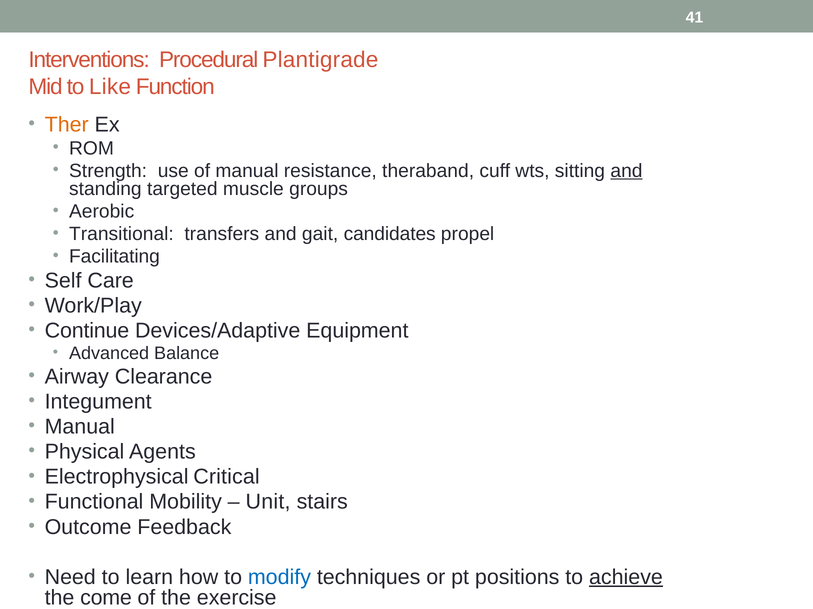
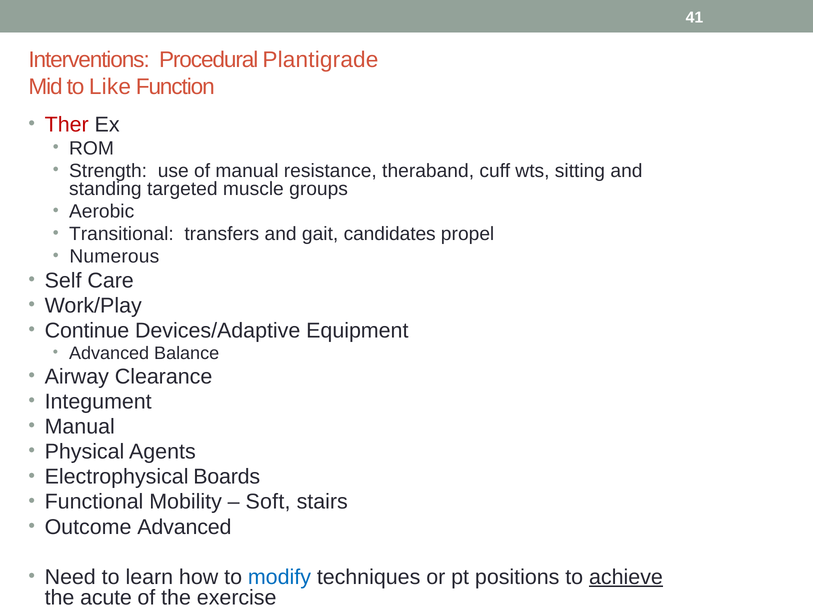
Ther colour: orange -> red (67, 125)
and underline: present -> none (626, 171)
Facilitating: Facilitating -> Numerous (114, 257)
Critical: Critical -> Boards (227, 477)
Unit: Unit -> Soft (268, 503)
Outcome Feedback: Feedback -> Advanced (184, 528)
come: come -> acute (106, 598)
